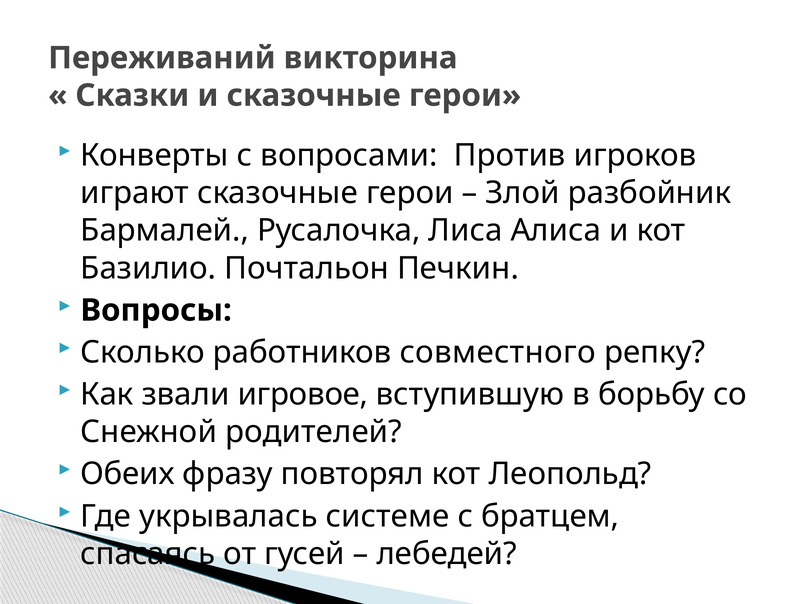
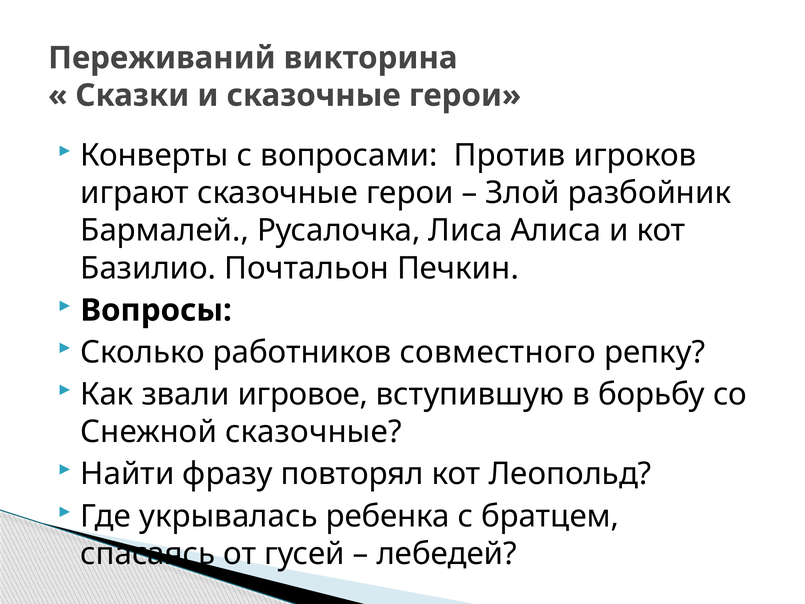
Снежной родителей: родителей -> сказочные (313, 432)
Обеих: Обеих -> Найти (127, 474)
системе: системе -> ребенка (388, 516)
